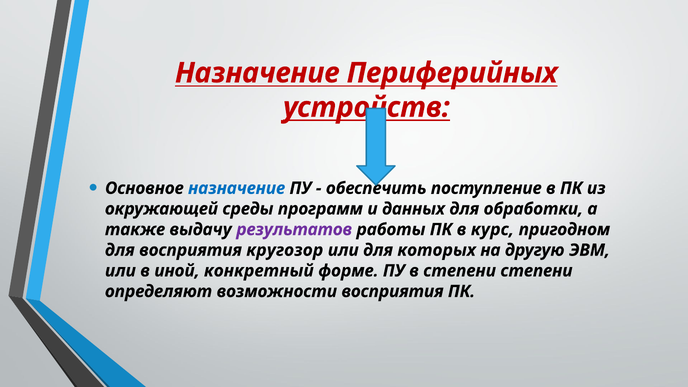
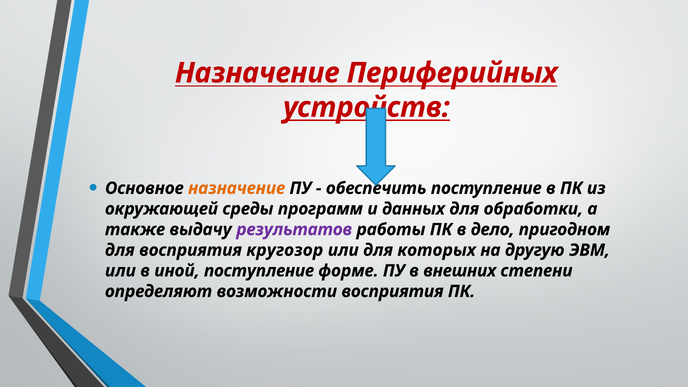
назначение colour: blue -> orange (237, 188)
курс: курс -> дело (493, 230)
иной конкретный: конкретный -> поступление (259, 271)
в степени: степени -> внешних (460, 271)
